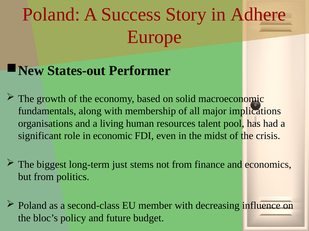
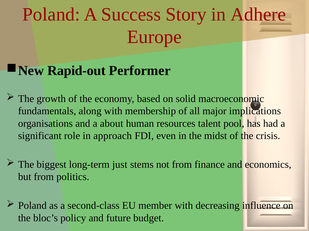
States-out: States-out -> Rapid-out (76, 71)
living: living -> about (112, 124)
economic: economic -> approach (113, 136)
